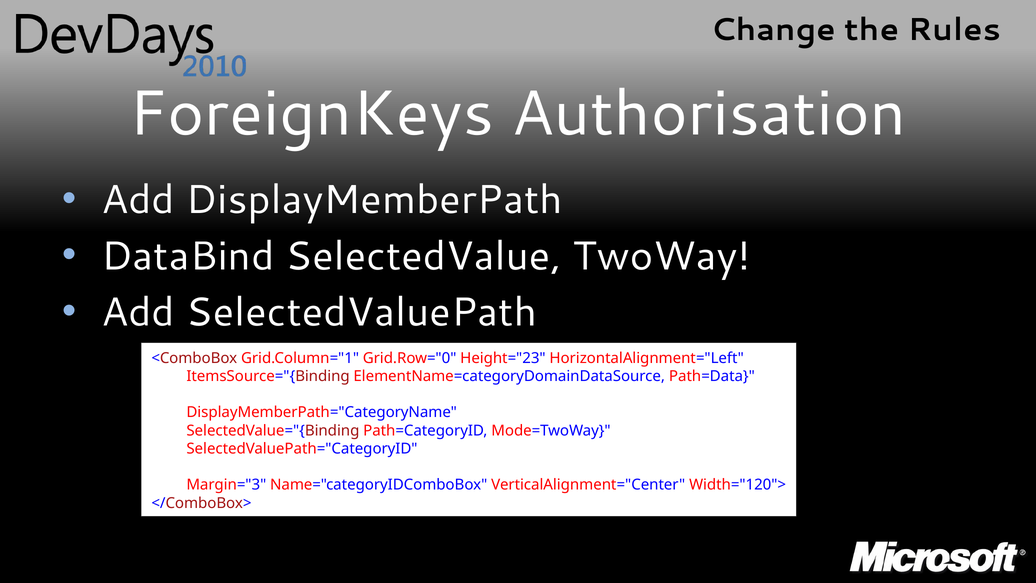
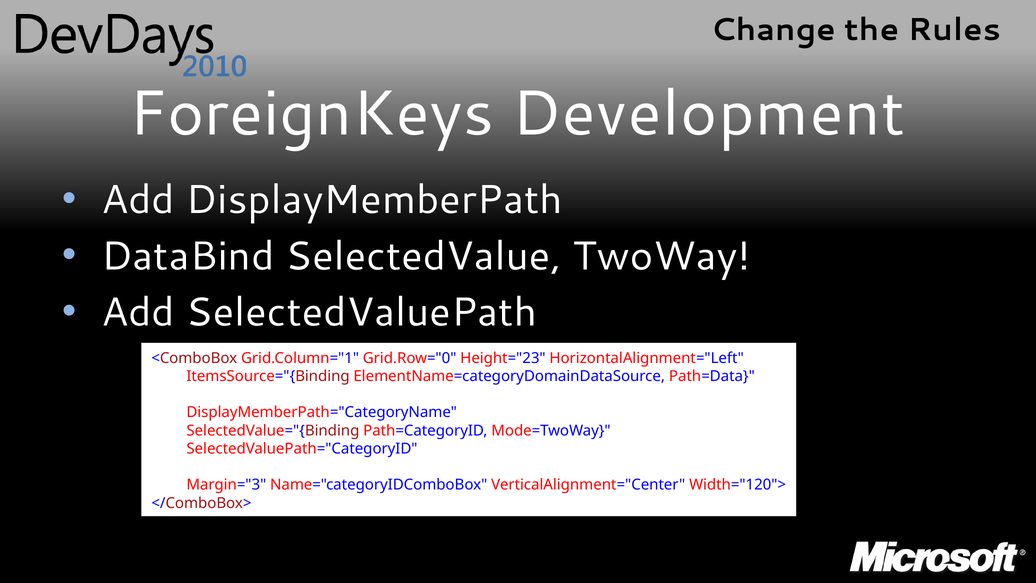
Authorisation: Authorisation -> Development (708, 114)
